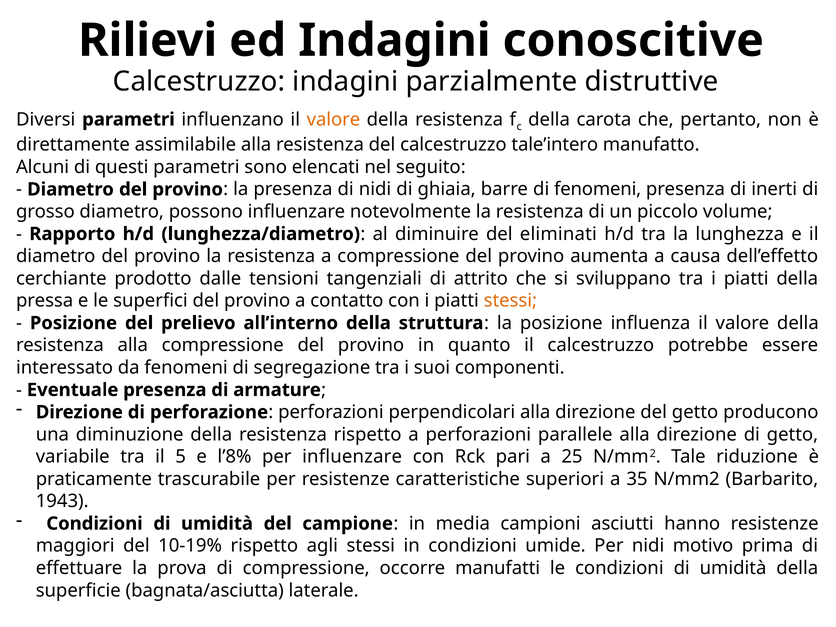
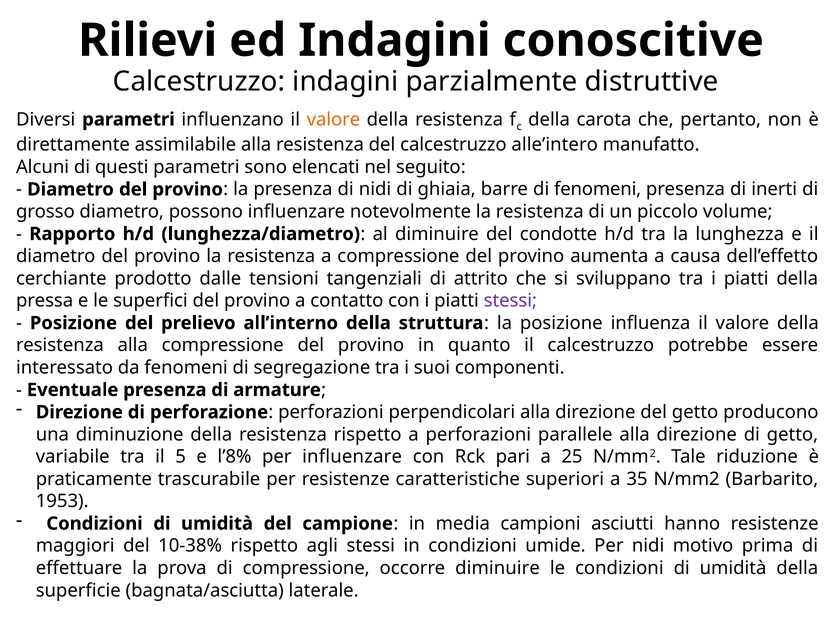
tale’intero: tale’intero -> alle’intero (555, 145)
eliminati: eliminati -> condotte (559, 234)
stessi colour: orange -> purple (510, 301)
1943: 1943 -> 1953 (62, 501)
10-19%: 10-19% -> 10-38% (190, 546)
occorre manufatti: manufatti -> diminuire (498, 568)
